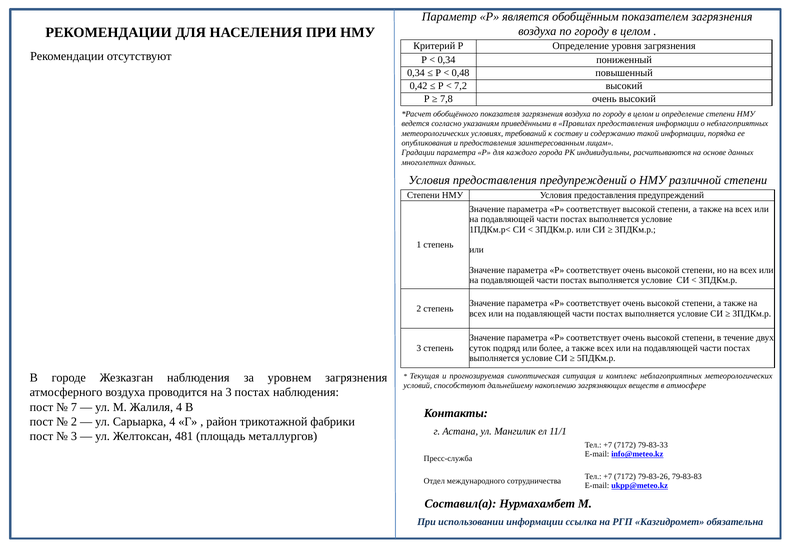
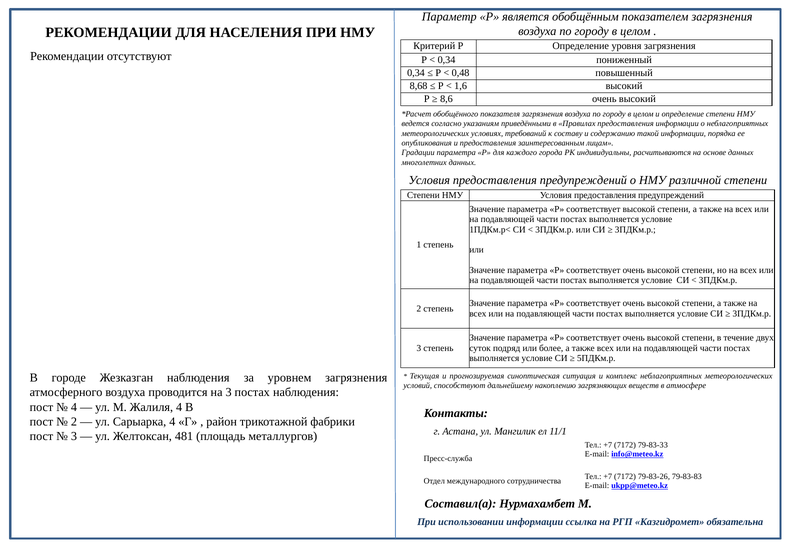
0,42: 0,42 -> 8,68 (419, 86)
7,2: 7,2 -> 1,6 (461, 86)
7,8: 7,8 -> 8,6 (446, 99)
7: 7 -> 4 (74, 407)
